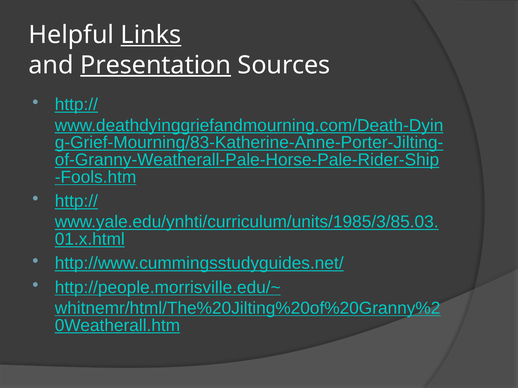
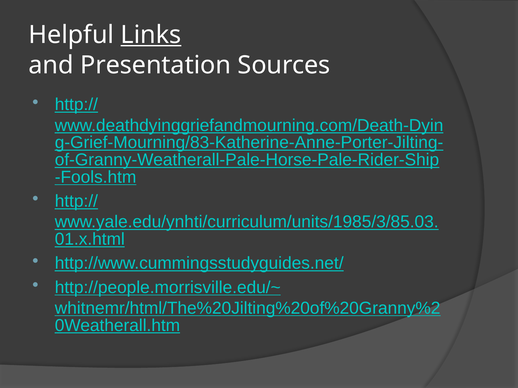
Presentation underline: present -> none (156, 65)
